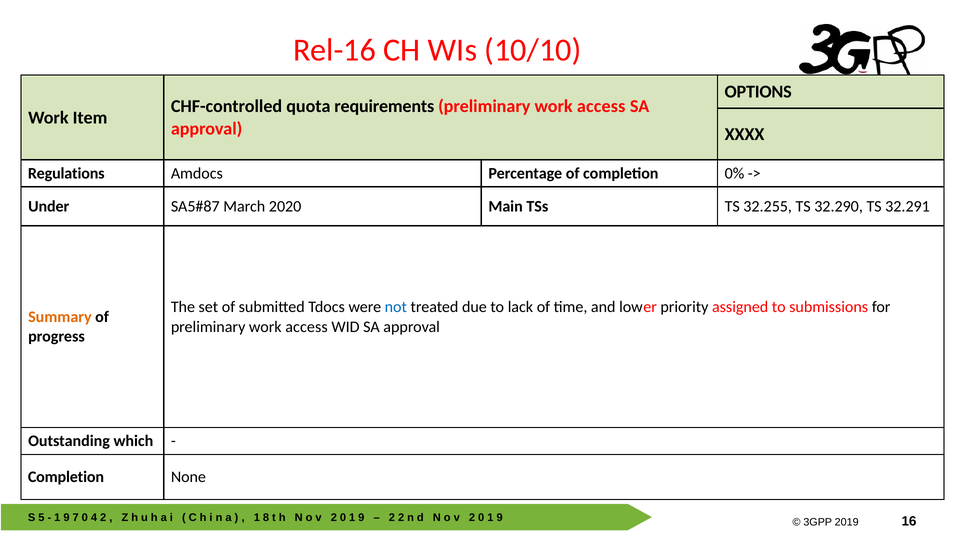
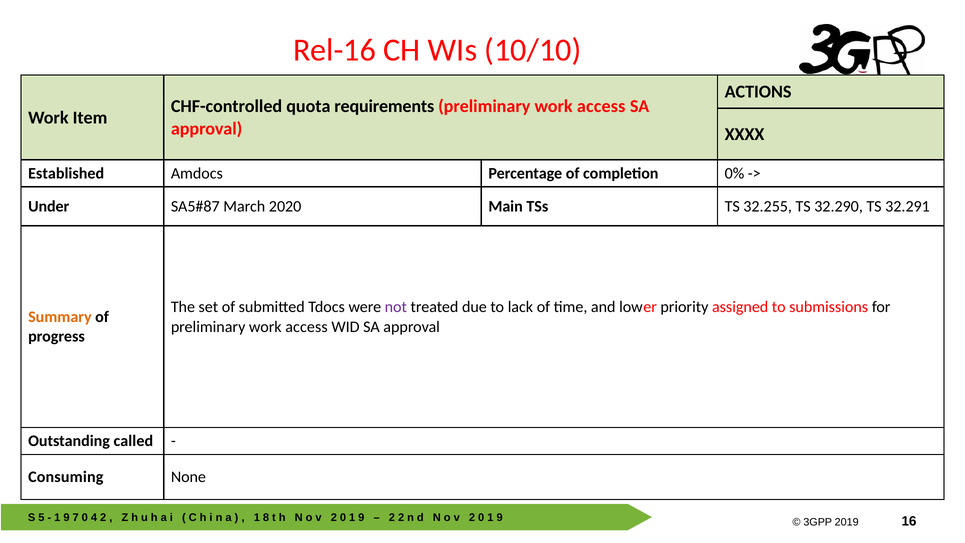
OPTIONS: OPTIONS -> ACTIONS (758, 92)
Regulations: Regulations -> Established (66, 173)
not colour: blue -> purple (396, 307)
which: which -> called (133, 441)
Completion: Completion -> Consuming (66, 477)
